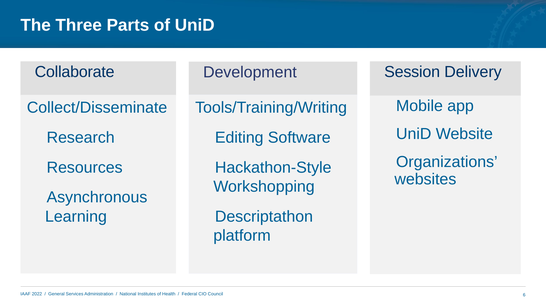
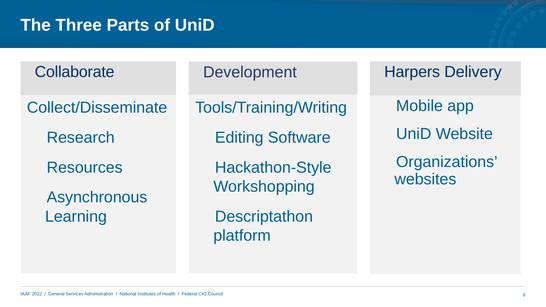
Session: Session -> Harpers (412, 72)
